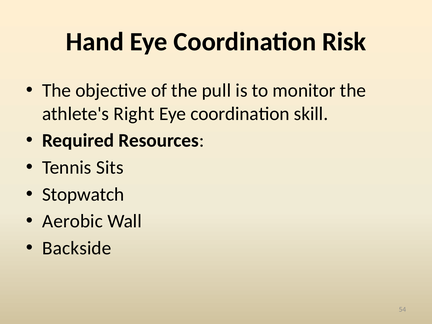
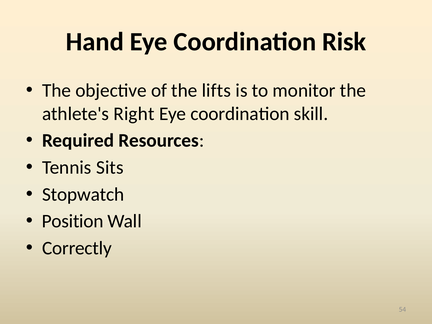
pull: pull -> lifts (216, 91)
Aerobic: Aerobic -> Position (73, 221)
Backside: Backside -> Correctly (77, 248)
